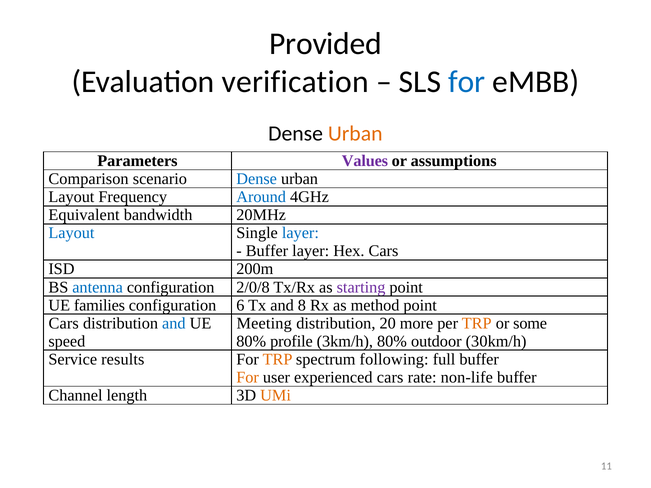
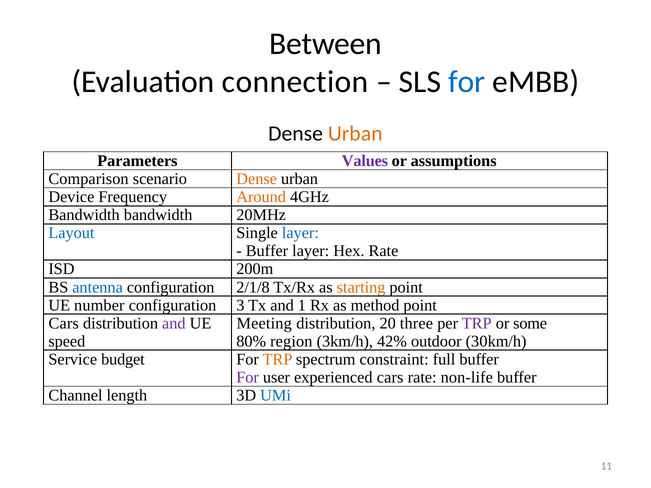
Provided: Provided -> Between (326, 44)
verification: verification -> connection (295, 82)
Dense colour: blue -> orange (257, 179)
Layout: Layout -> Device (71, 197)
Around colour: blue -> orange (261, 197)
Equivalent: Equivalent -> Bandwidth (84, 215)
Hex Cars: Cars -> Rate (383, 251)
2/0/8: 2/0/8 -> 2/1/8 (253, 287)
starting colour: purple -> orange (361, 287)
families: families -> number (99, 305)
6: 6 -> 3 (240, 305)
8: 8 -> 1 (302, 305)
and colour: blue -> purple (174, 323)
more: more -> three (416, 323)
TRP colour: orange -> purple (477, 323)
profile: profile -> region (291, 341)
3km/h 80%: 80% -> 42% (392, 341)
results: results -> budget (123, 359)
following: following -> constraint (394, 359)
For colour: orange -> purple (248, 377)
UMi colour: orange -> blue (276, 396)
